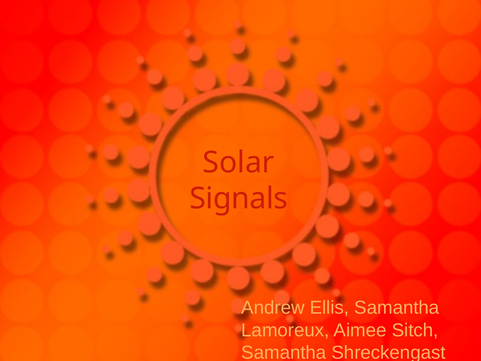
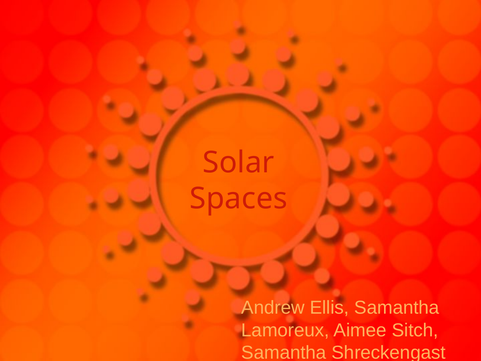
Signals: Signals -> Spaces (238, 198)
